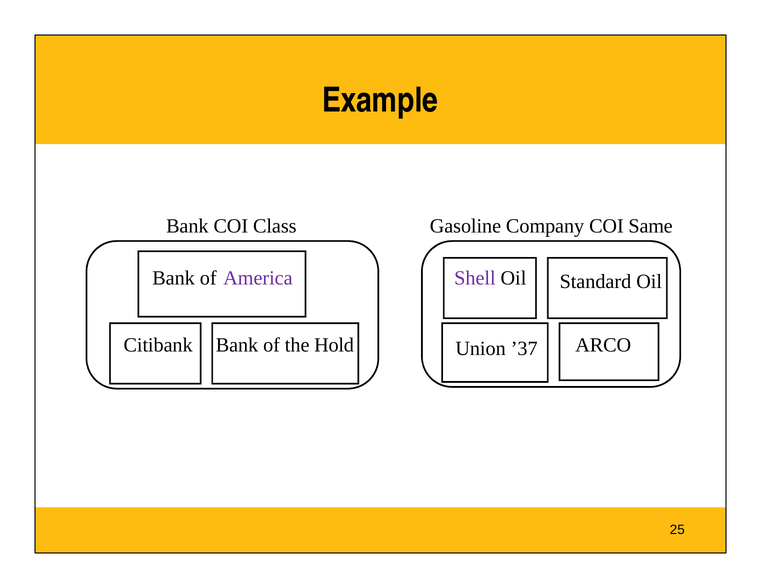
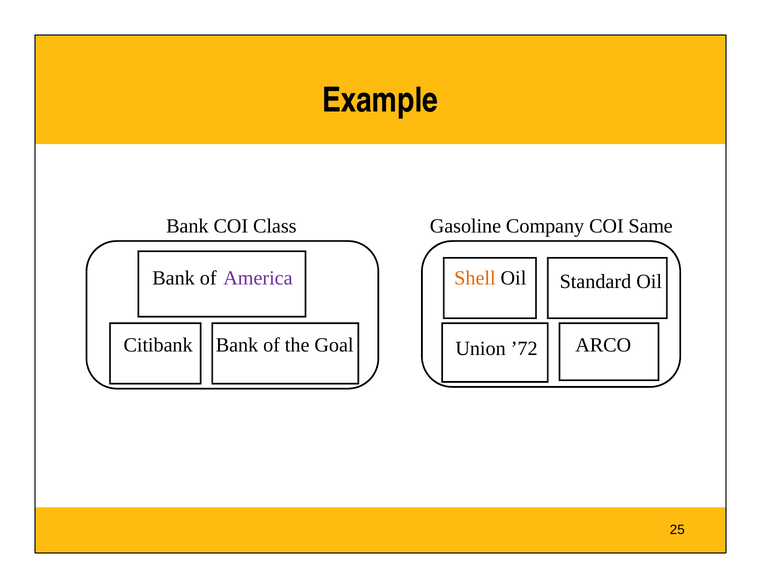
Shell colour: purple -> orange (475, 278)
Hold: Hold -> Goal (334, 345)
’37: ’37 -> ’72 (524, 349)
